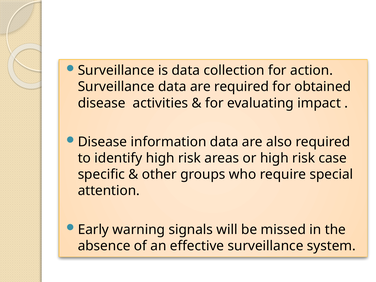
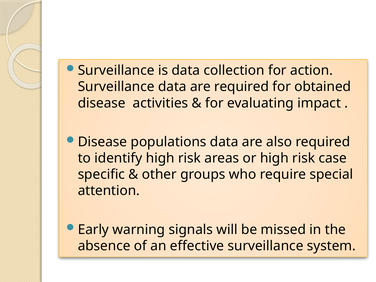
information: information -> populations (169, 142)
